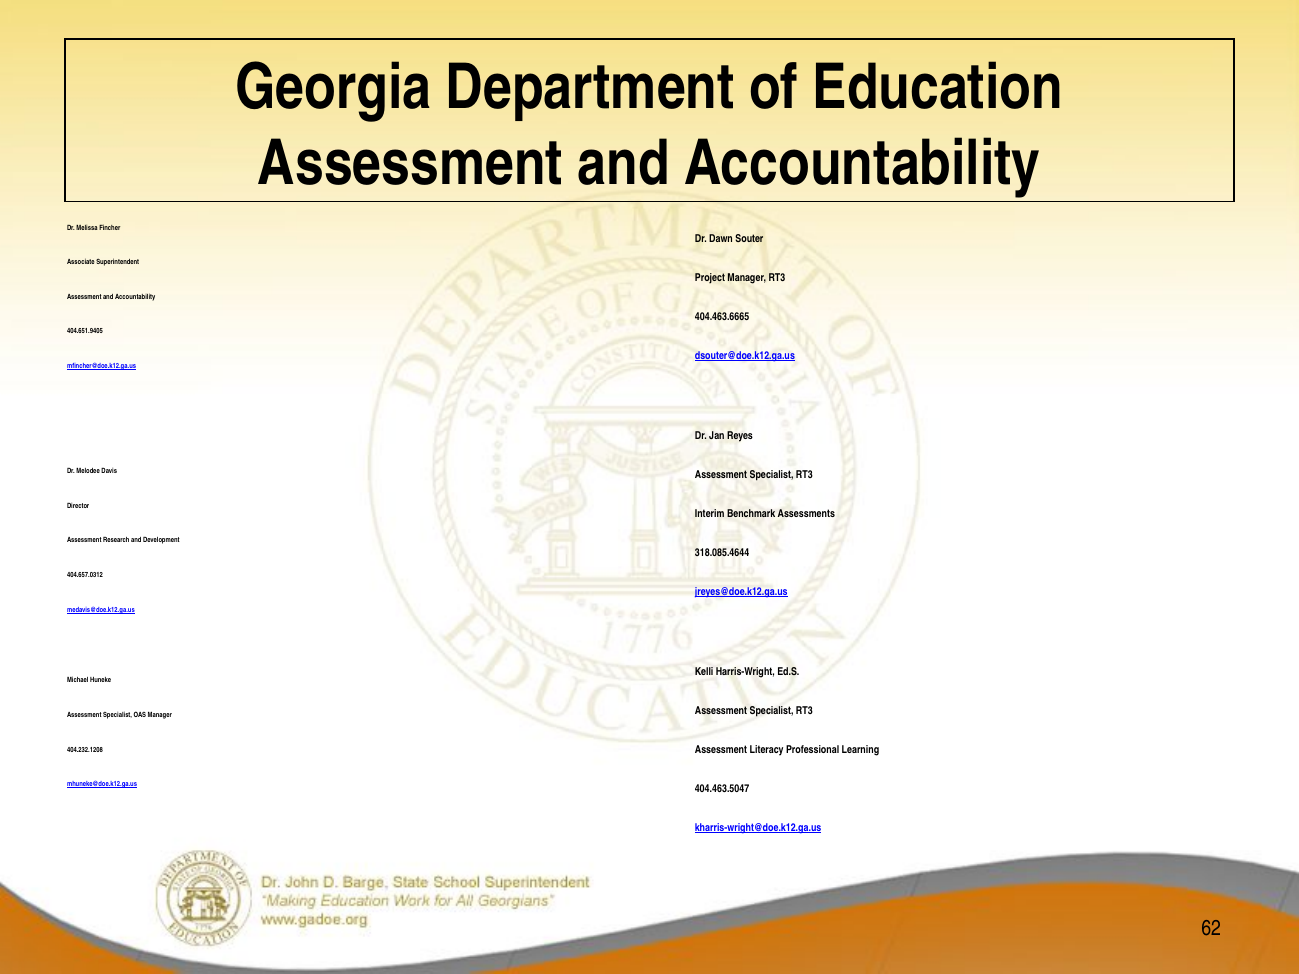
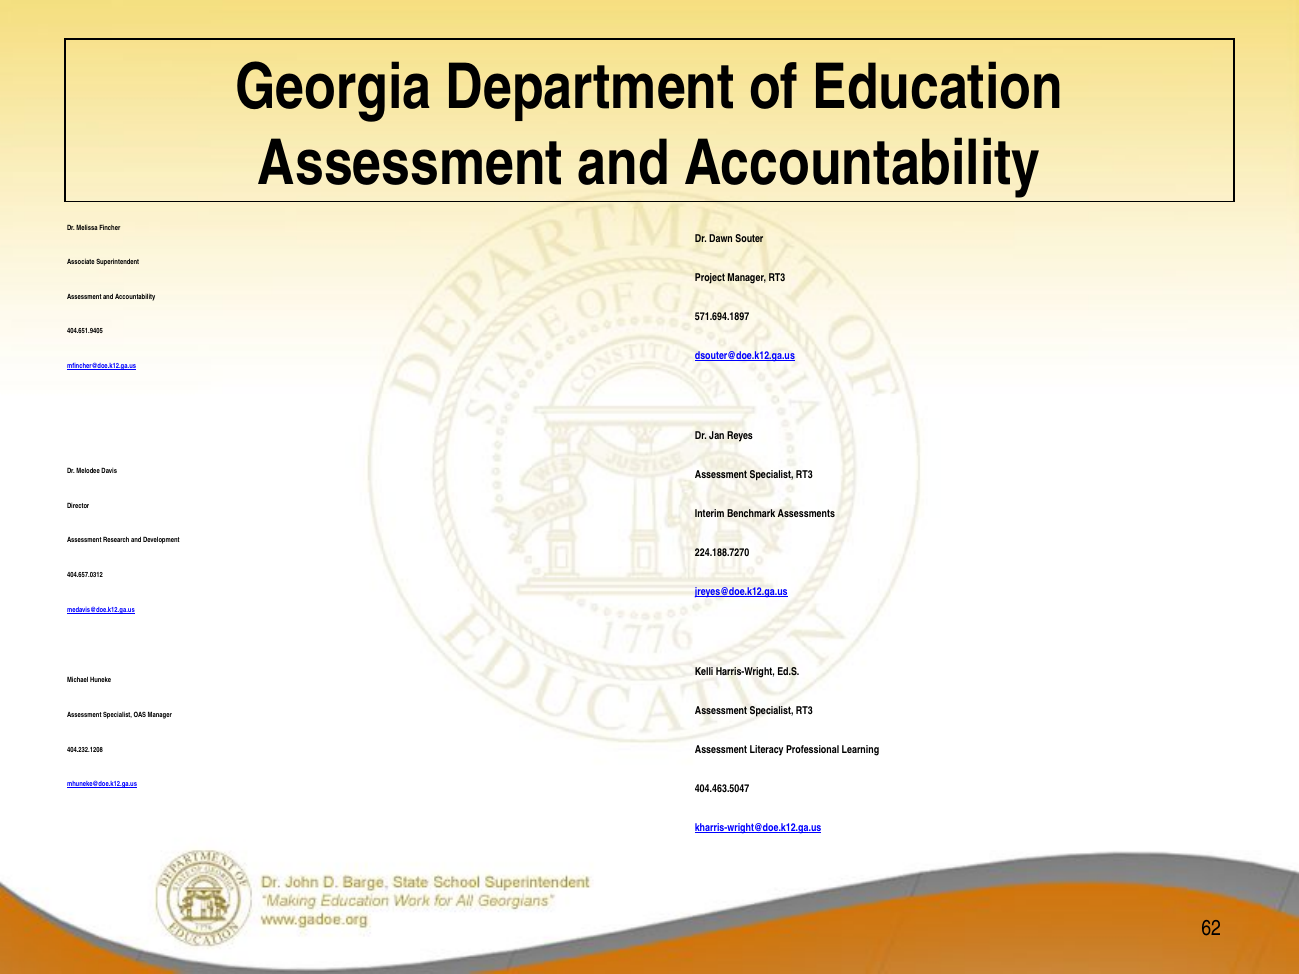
404.463.6665: 404.463.6665 -> 571.694.1897 (722, 317)
318.085.4644: 318.085.4644 -> 224.188.7270 (722, 553)
